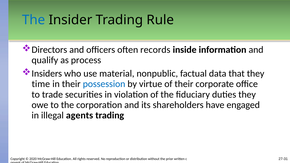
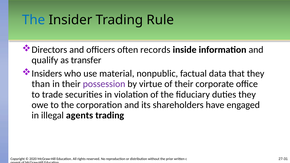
process: process -> transfer (86, 60)
time: time -> than (41, 84)
possession colour: blue -> purple (104, 84)
